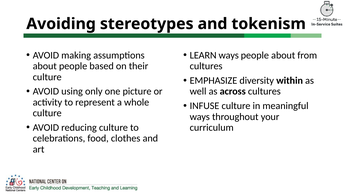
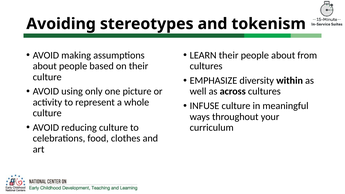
LEARN ways: ways -> their (229, 55)
